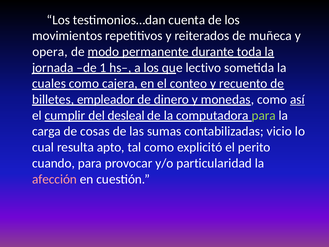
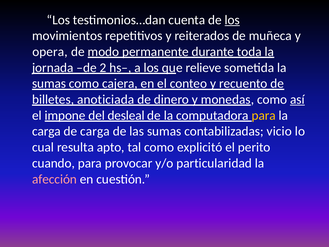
los underline: none -> present (232, 20)
1: 1 -> 2 (103, 68)
lectivo: lectivo -> relieve (203, 68)
cuales: cuales -> sumas (49, 84)
empleador: empleador -> anoticiada (106, 99)
cumplir: cumplir -> impone (65, 115)
para colour: light green -> yellow (264, 115)
de cosas: cosas -> carga (95, 131)
